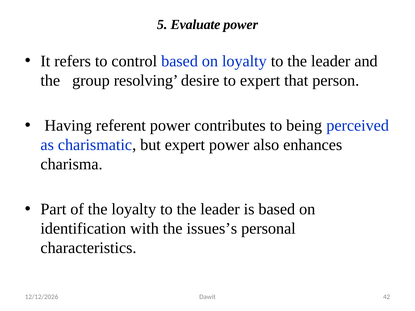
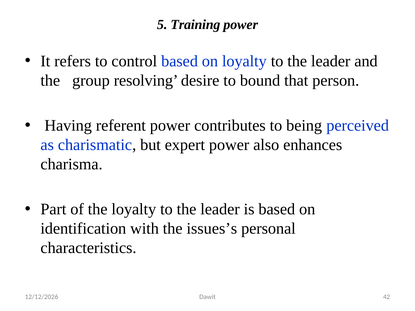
Evaluate: Evaluate -> Training (195, 24)
to expert: expert -> bound (260, 81)
